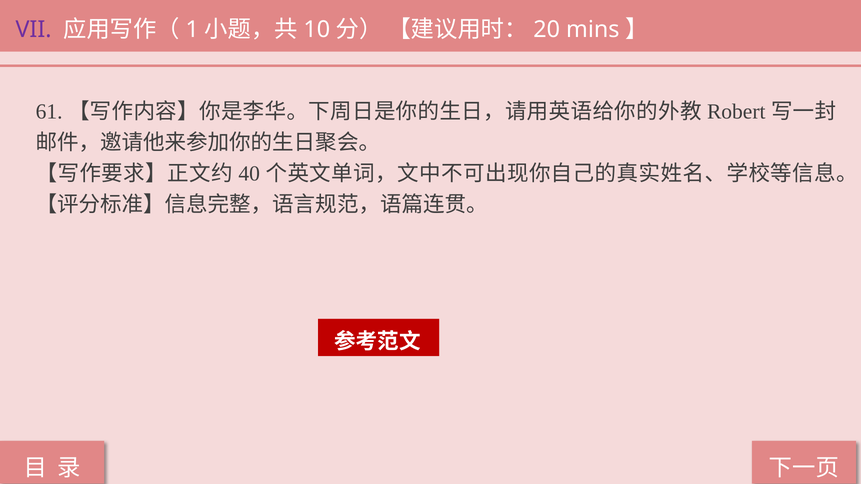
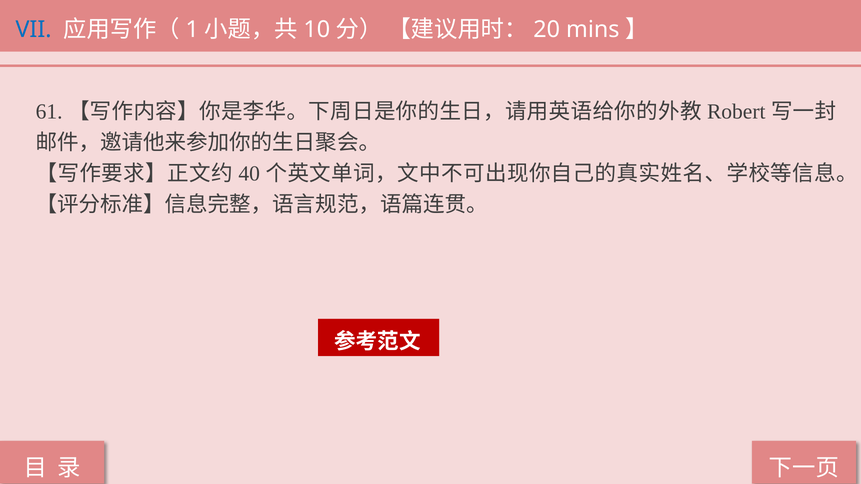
VII colour: purple -> blue (34, 30)
